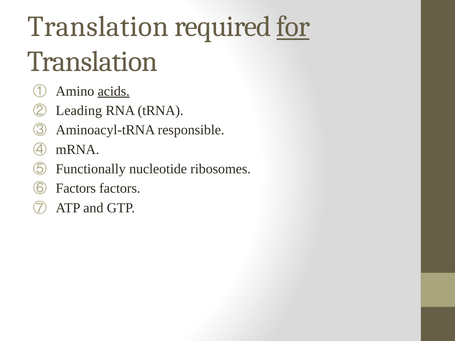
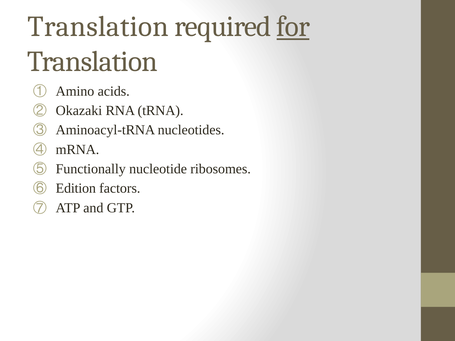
acids underline: present -> none (114, 91)
Leading: Leading -> Okazaki (79, 111)
responsible: responsible -> nucleotides (191, 130)
Factors: Factors -> Edition (76, 188)
